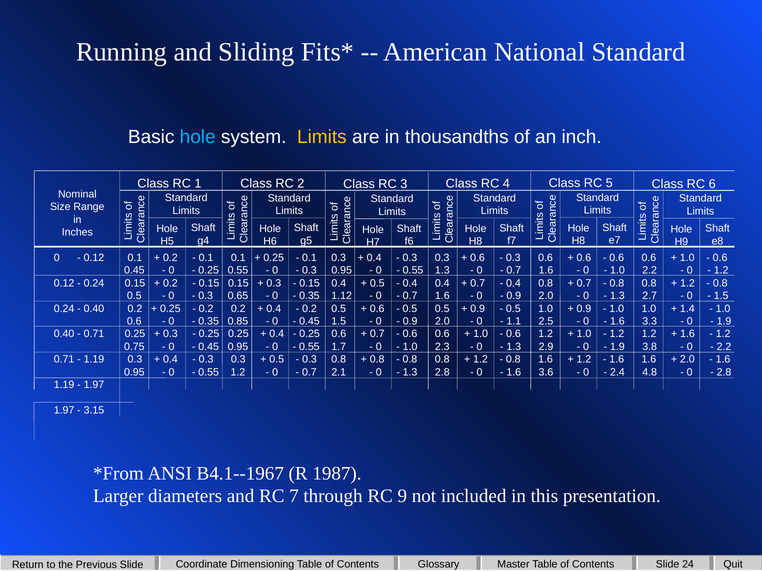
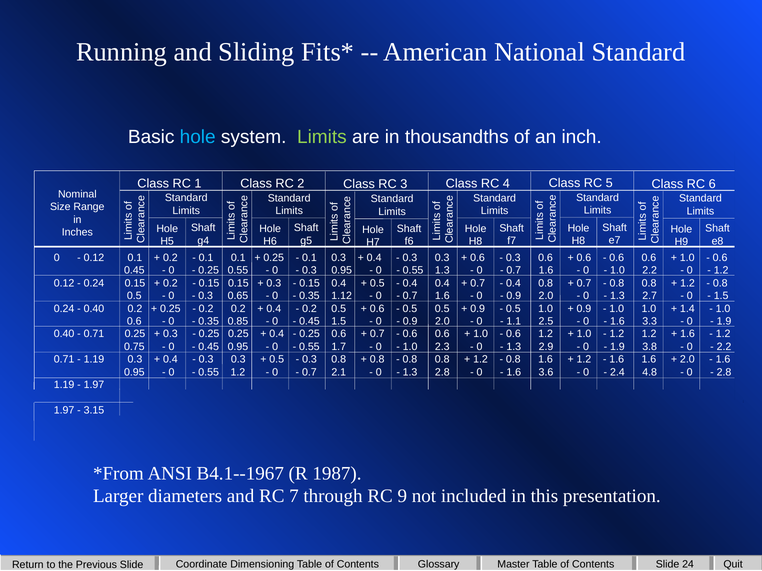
Limits colour: yellow -> light green (322, 137)
